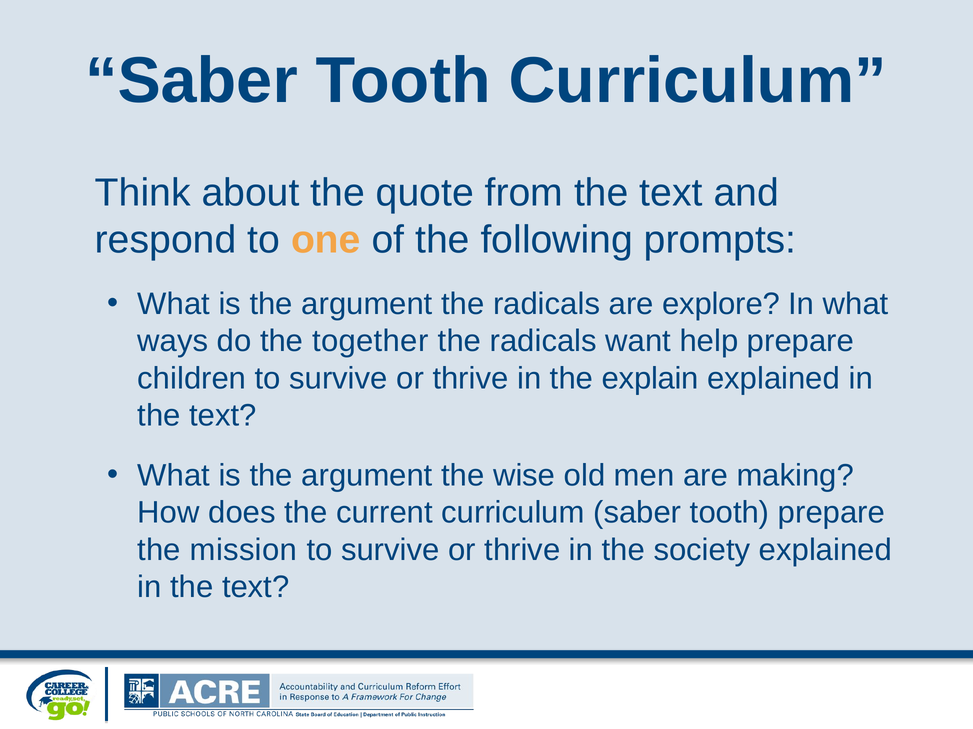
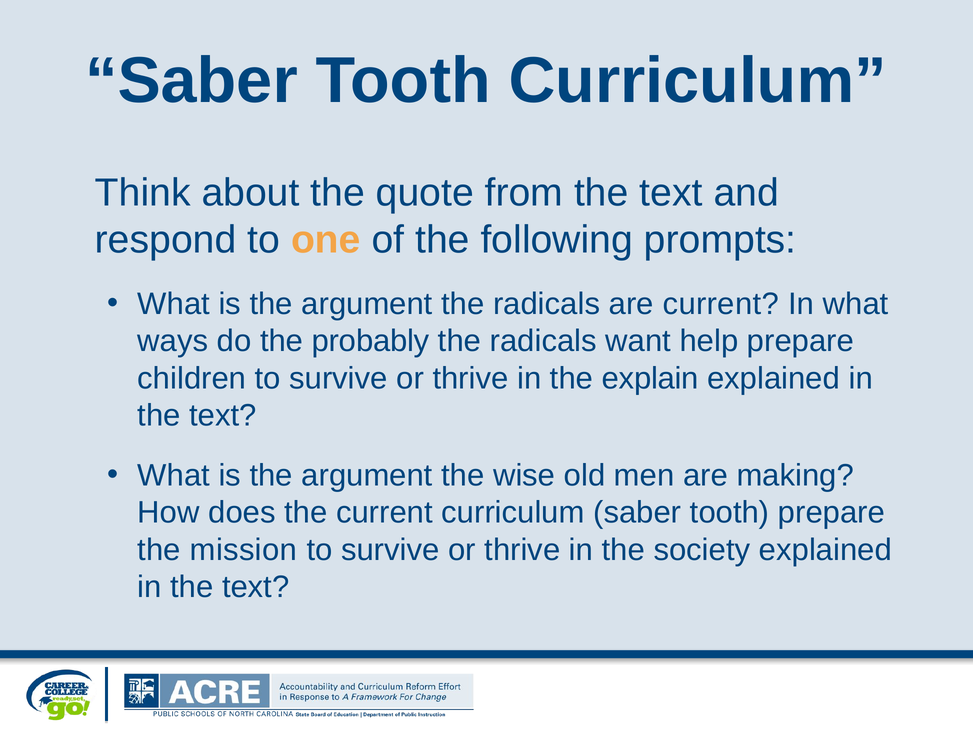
are explore: explore -> current (721, 304)
together: together -> probably (371, 342)
